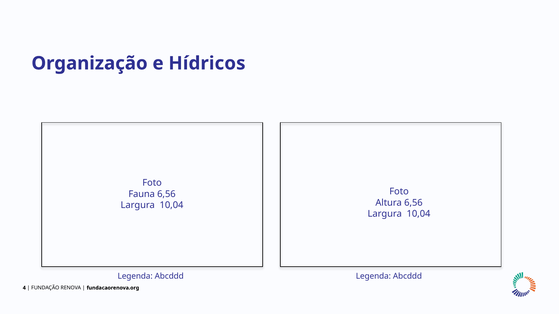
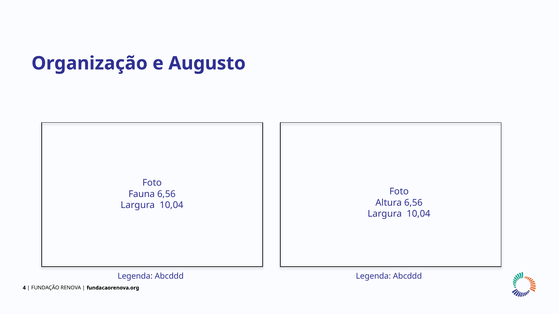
Hídricos: Hídricos -> Augusto (207, 63)
